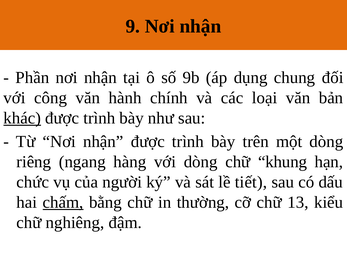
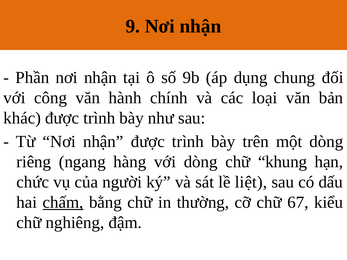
khác underline: present -> none (22, 118)
tiết: tiết -> liệt (251, 182)
13: 13 -> 67 (298, 203)
